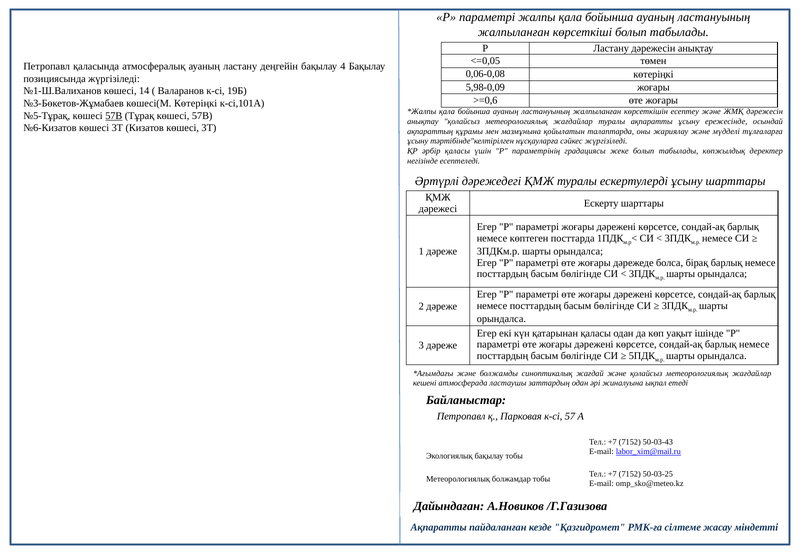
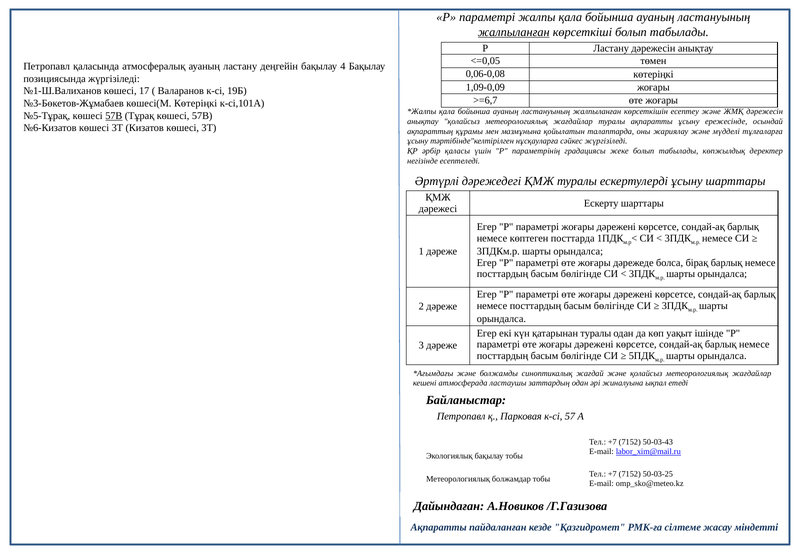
жалпыланған underline: none -> present (514, 32)
5,98-0,09: 5,98-0,09 -> 1,09-0,09 (485, 87)
14: 14 -> 17 (144, 91)
>=0,6: >=0,6 -> >=6,7 (485, 100)
қатарынан қаласы: қаласы -> туралы (596, 333)
